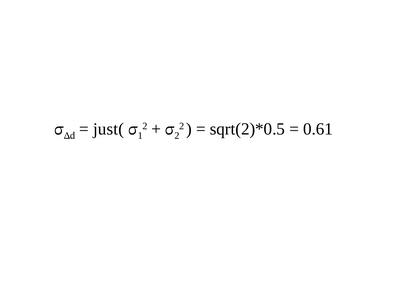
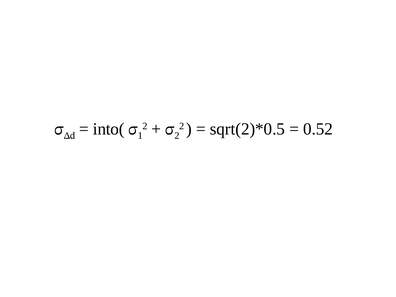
just(: just( -> into( (109, 129)
0.61: 0.61 -> 0.52 (318, 129)
